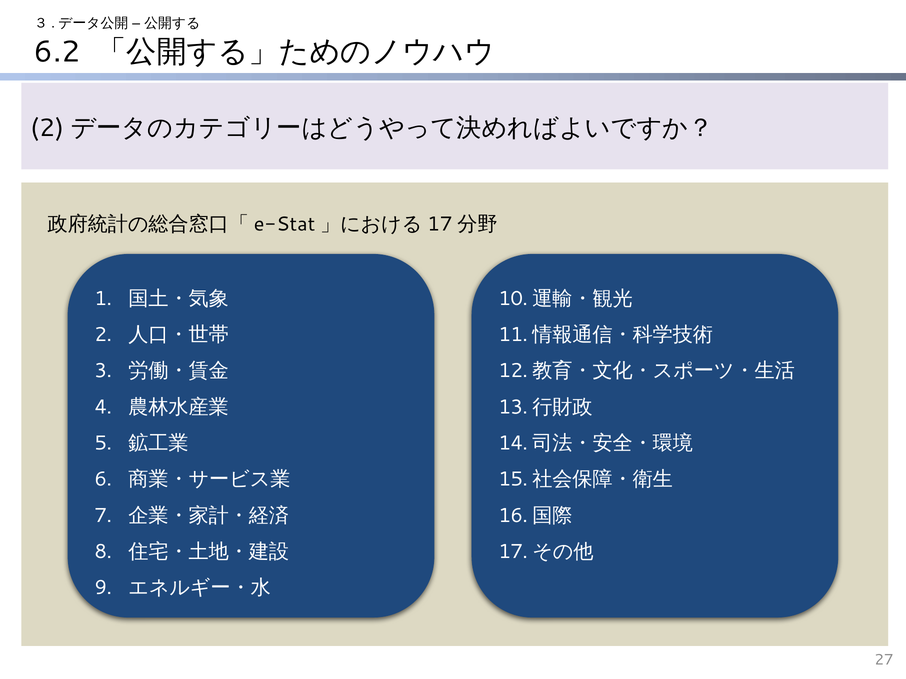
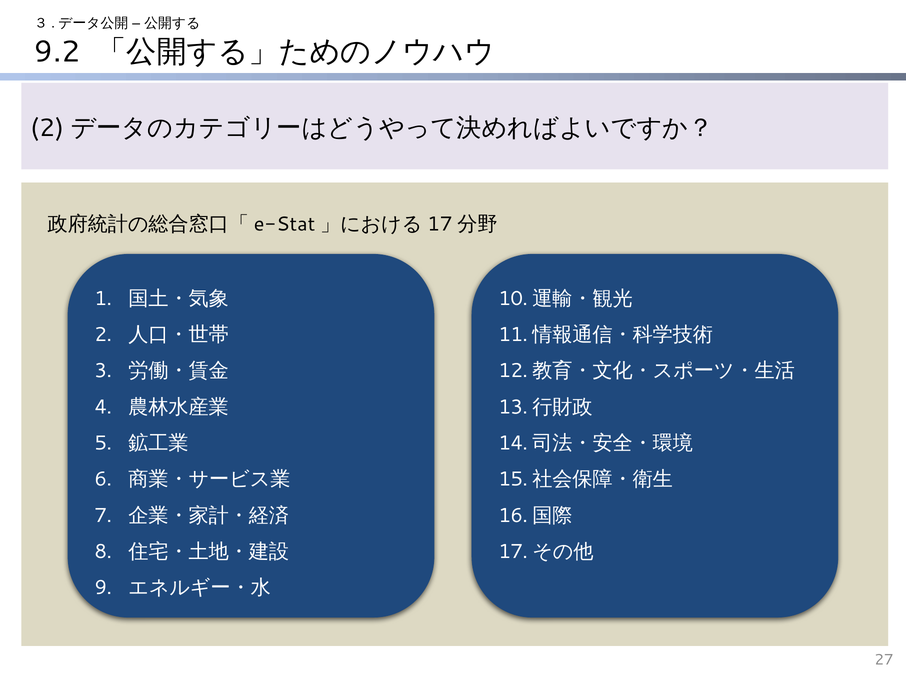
6.2: 6.2 -> 9.2 (57, 52)
